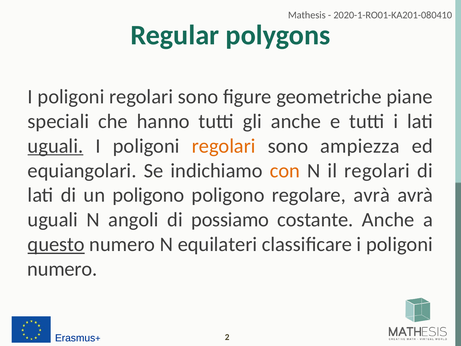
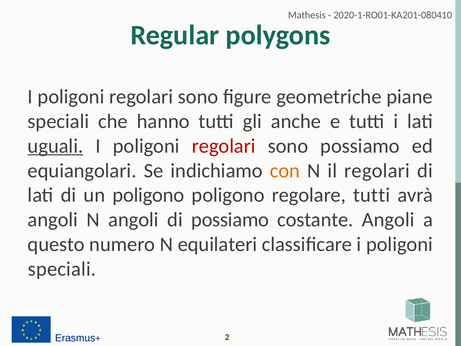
regolari colour: orange -> red (224, 146)
sono ampiezza: ampiezza -> possiamo (360, 146)
regolare avrà: avrà -> tutti (372, 195)
uguali: uguali -> angoli (53, 220)
costante Anche: Anche -> Angoli (388, 220)
questo underline: present -> none (56, 244)
numero: numero -> speciali (62, 269)
